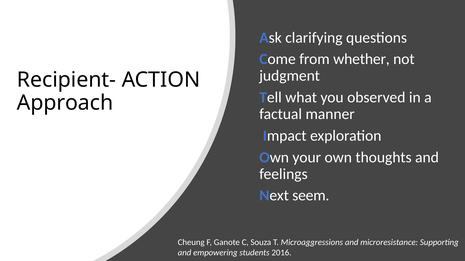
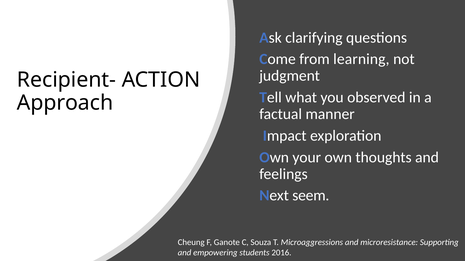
whether: whether -> learning (361, 59)
